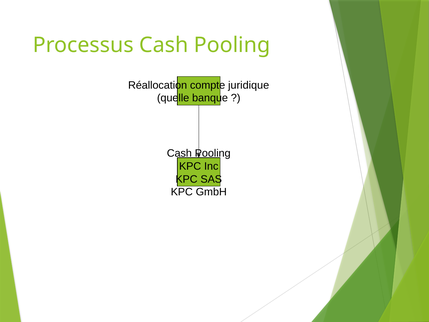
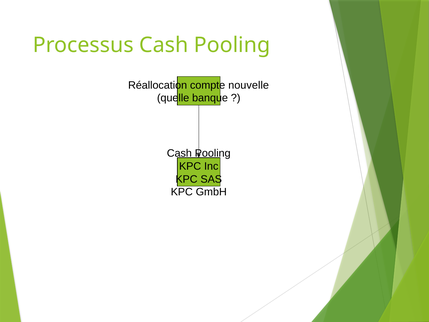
juridique: juridique -> nouvelle (249, 85)
